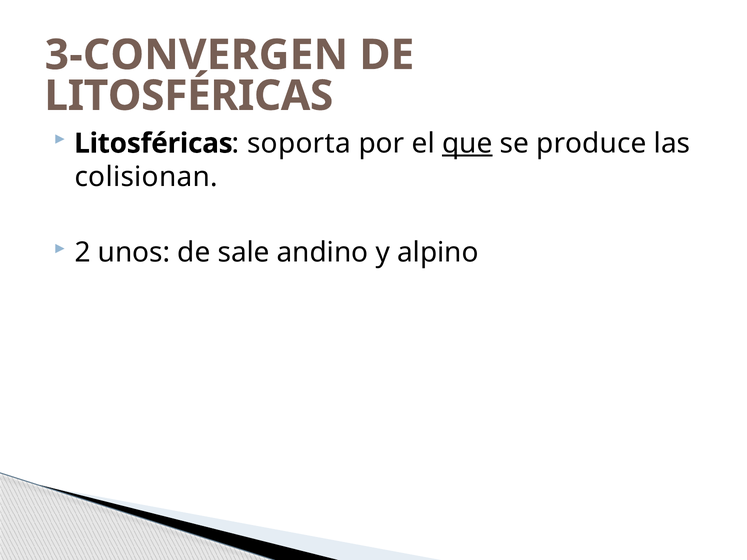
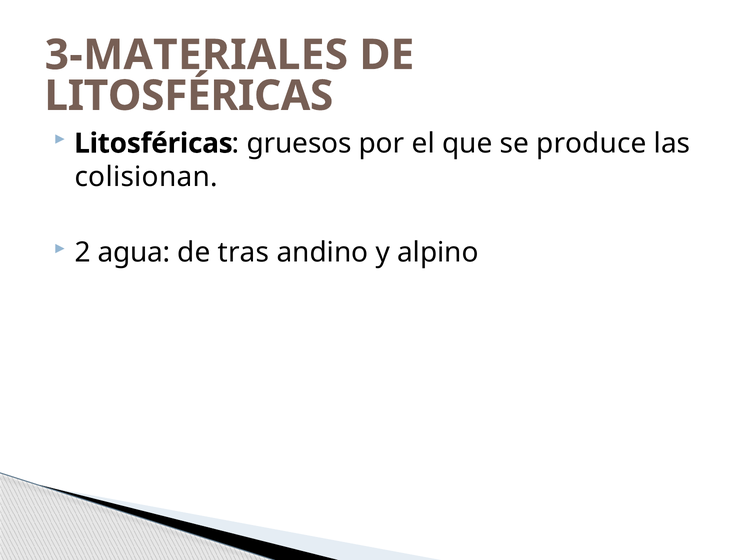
3-CONVERGEN: 3-CONVERGEN -> 3-MATERIALES (196, 55)
soporta: soporta -> gruesos (299, 143)
que underline: present -> none (467, 143)
unos: unos -> agua (134, 253)
sale: sale -> tras (243, 253)
